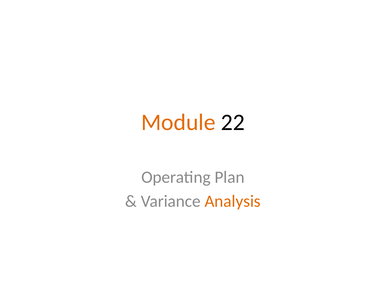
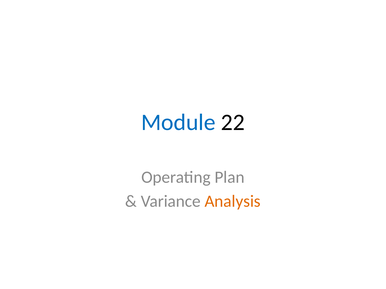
Module colour: orange -> blue (178, 123)
